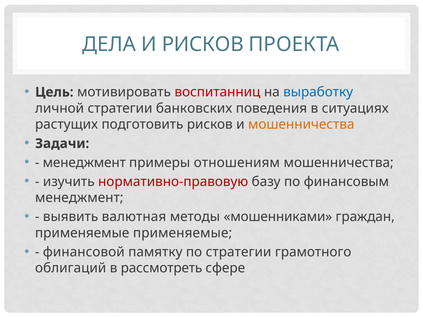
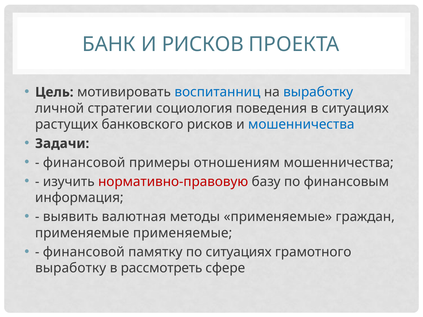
ДЕЛА: ДЕЛА -> БАНК (109, 44)
воспитанниц colour: red -> blue (217, 92)
банковских: банковских -> социология (194, 108)
подготовить: подготовить -> банковского (142, 125)
мошенничества colour: orange -> blue (301, 125)
менеджмент: менеджмент -> финансовой (84, 163)
менеджмент: менеджмент -> информация (79, 198)
методы мошенниками: мошенниками -> применяемые (278, 217)
по стратегии: стратегии -> ситуациях (239, 252)
облигаций: облигаций -> выработку (71, 268)
